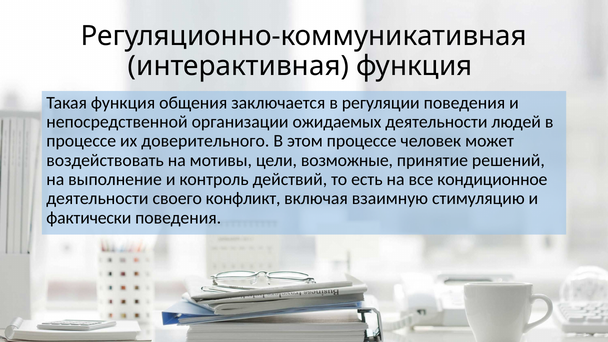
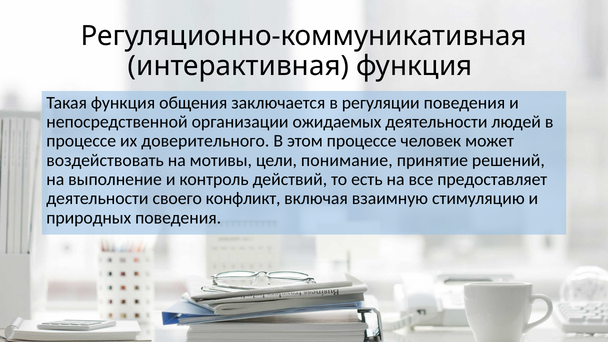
возможные: возможные -> понимание (347, 160)
кондиционное: кондиционное -> предоставляет (492, 179)
фактически: фактически -> природных (89, 218)
